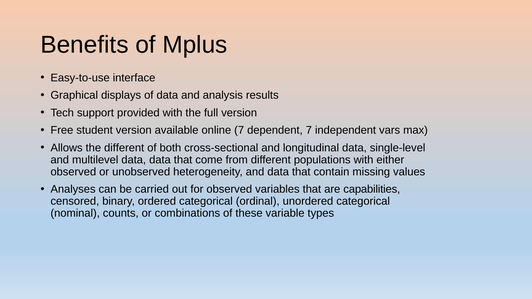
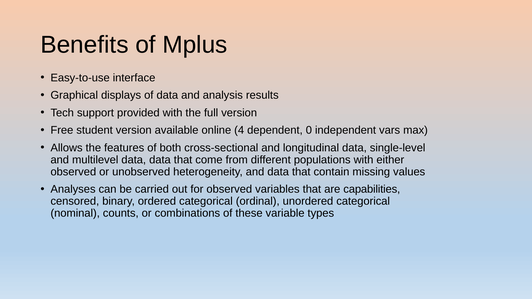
online 7: 7 -> 4 (239, 130)
dependent 7: 7 -> 0 (309, 130)
the different: different -> features (124, 148)
